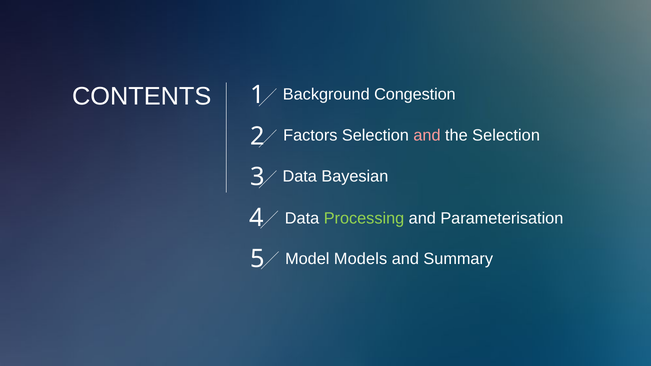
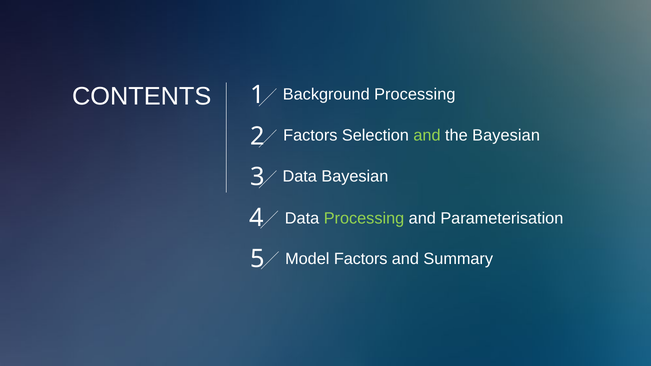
Background Congestion: Congestion -> Processing (415, 94)
and colour: pink -> light green (427, 136)
the Selection: Selection -> Bayesian (506, 136)
Model Models: Models -> Factors (361, 259)
